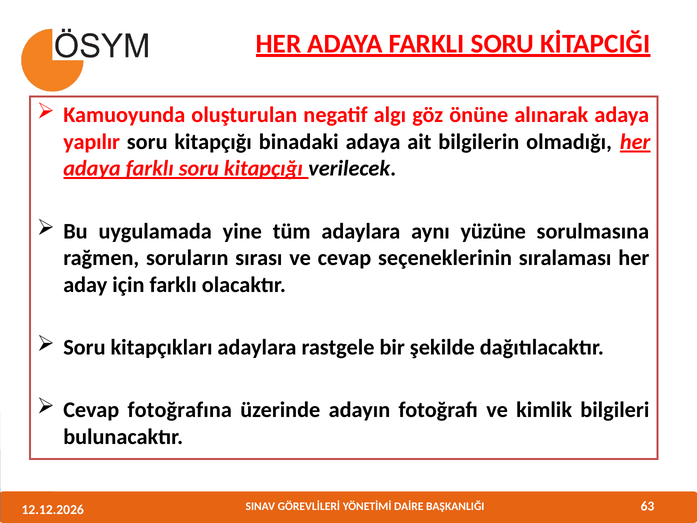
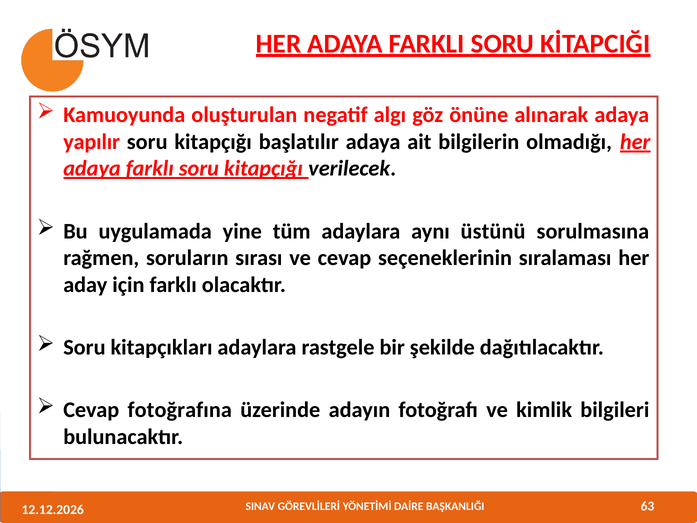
binadaki: binadaki -> başlatılır (299, 142)
yüzüne: yüzüne -> üstünü (493, 231)
